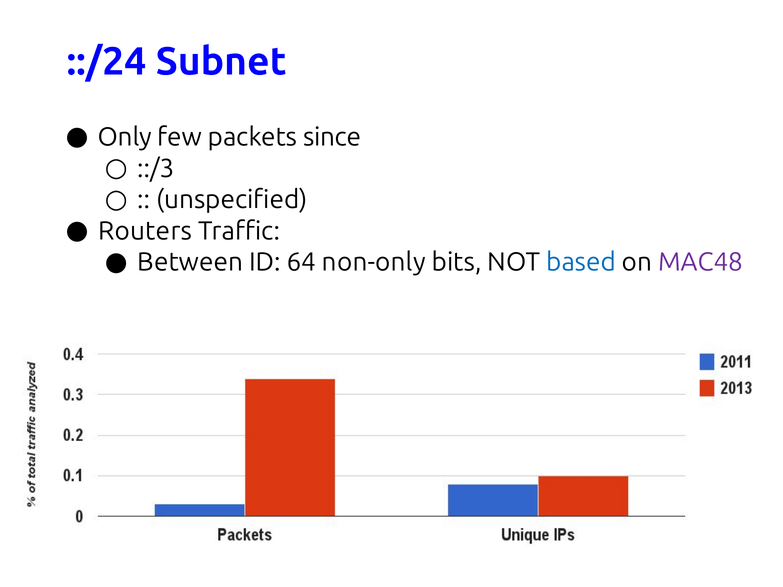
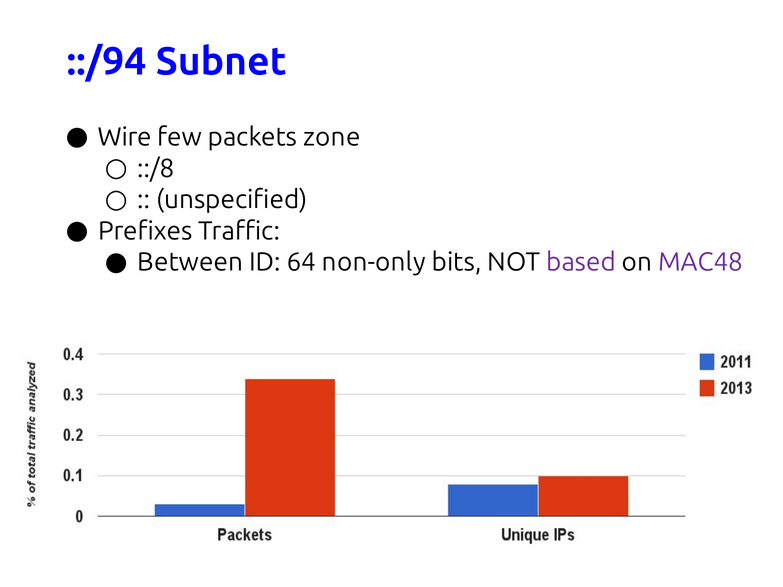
::/24: ::/24 -> ::/94 (106, 62)
Only: Only -> Wire (125, 137)
since: since -> zone (332, 137)
::/3: ::/3 -> ::/8 (156, 169)
Routers: Routers -> Prefixes (145, 231)
based colour: blue -> purple (581, 262)
